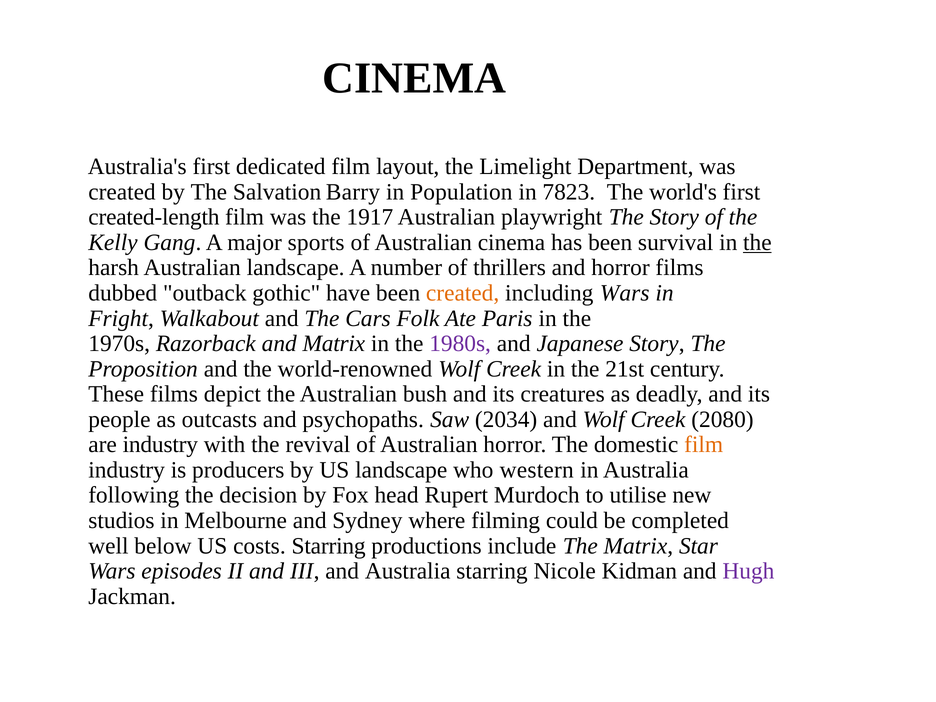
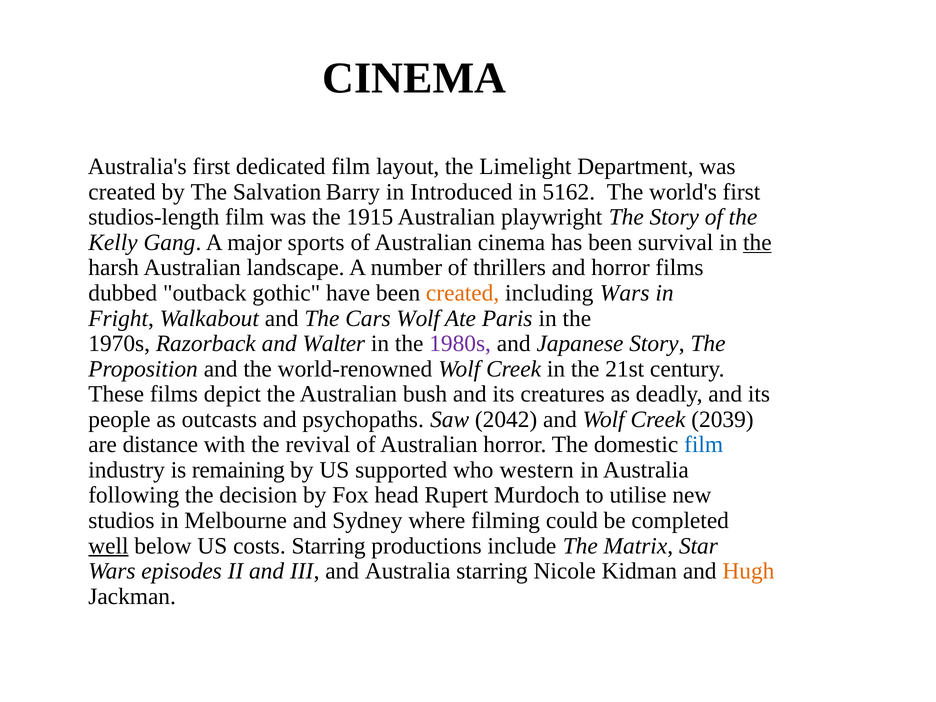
Population: Population -> Introduced (461, 192)
7823: 7823 -> 5162 (569, 192)
created-length: created-length -> studios-length (154, 217)
1917: 1917 -> 1915 (370, 217)
Cars Folk: Folk -> Wolf (418, 318)
and Matrix: Matrix -> Walter (334, 344)
2034: 2034 -> 2042 (506, 419)
2080: 2080 -> 2039 (722, 419)
are industry: industry -> distance (160, 445)
film colour: orange -> blue (704, 445)
producers: producers -> remaining (238, 470)
US landscape: landscape -> supported (401, 470)
well underline: none -> present (108, 546)
Hugh colour: purple -> orange (748, 571)
